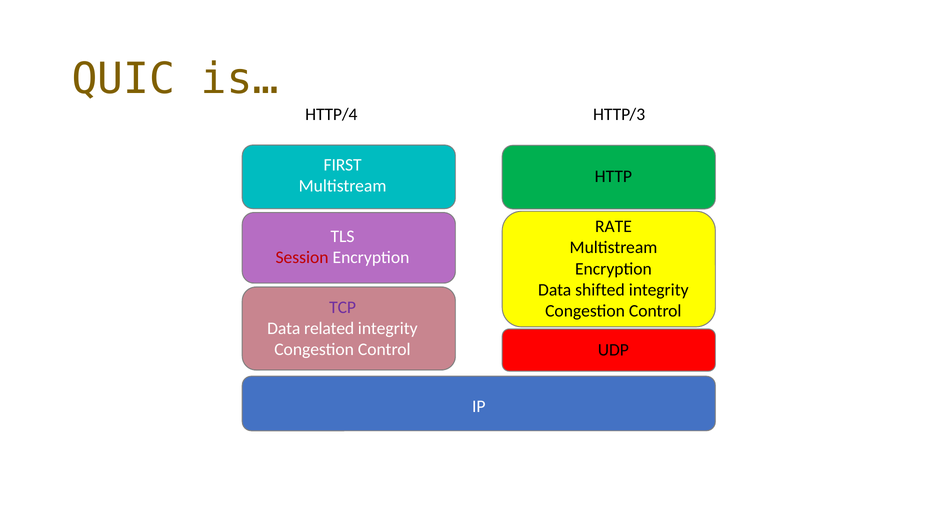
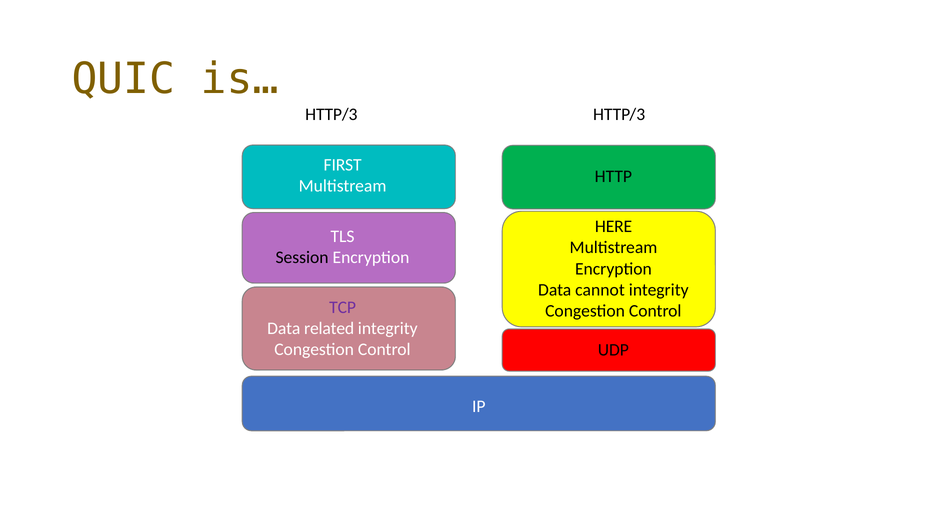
HTTP/4: HTTP/4 -> HTTP/3 (331, 114)
RATE: RATE -> HERE (614, 226)
Session colour: red -> black (302, 257)
shifted: shifted -> cannot (600, 290)
